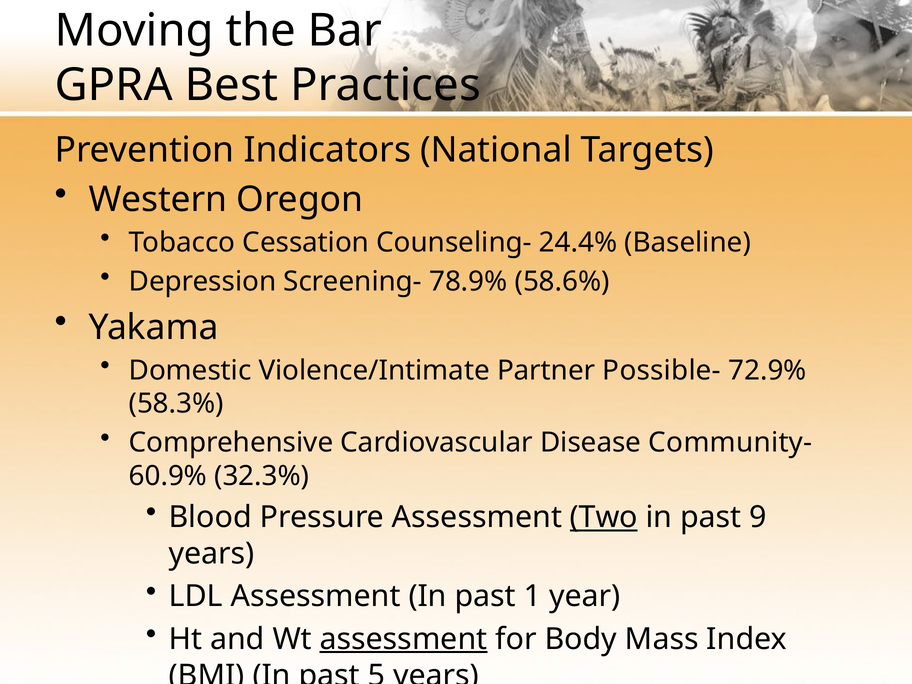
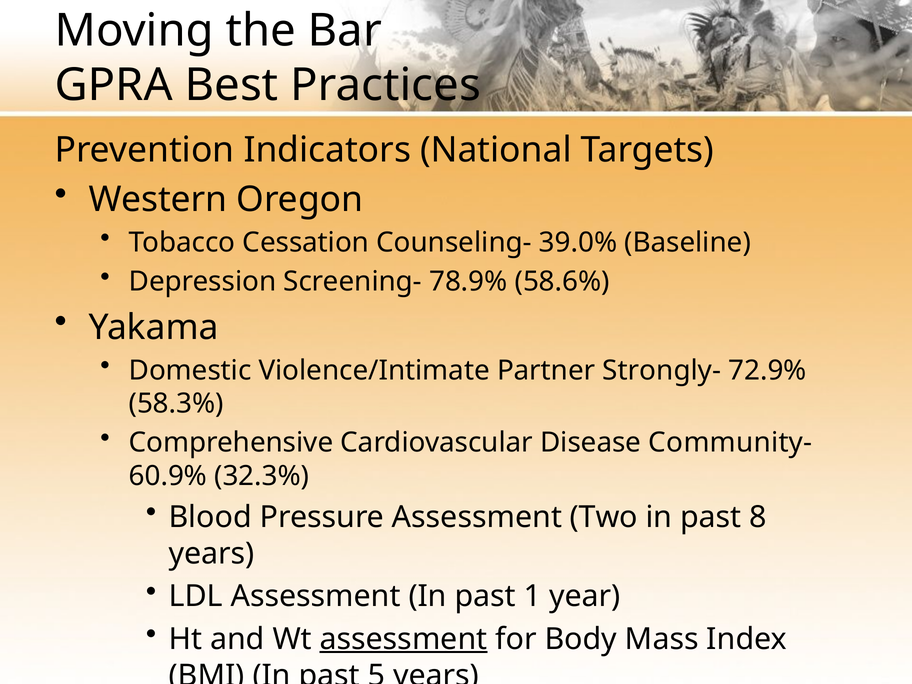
24.4%: 24.4% -> 39.0% (578, 243)
Possible-: Possible- -> Strongly- (662, 370)
Two underline: present -> none (604, 517)
9: 9 -> 8 (758, 517)
